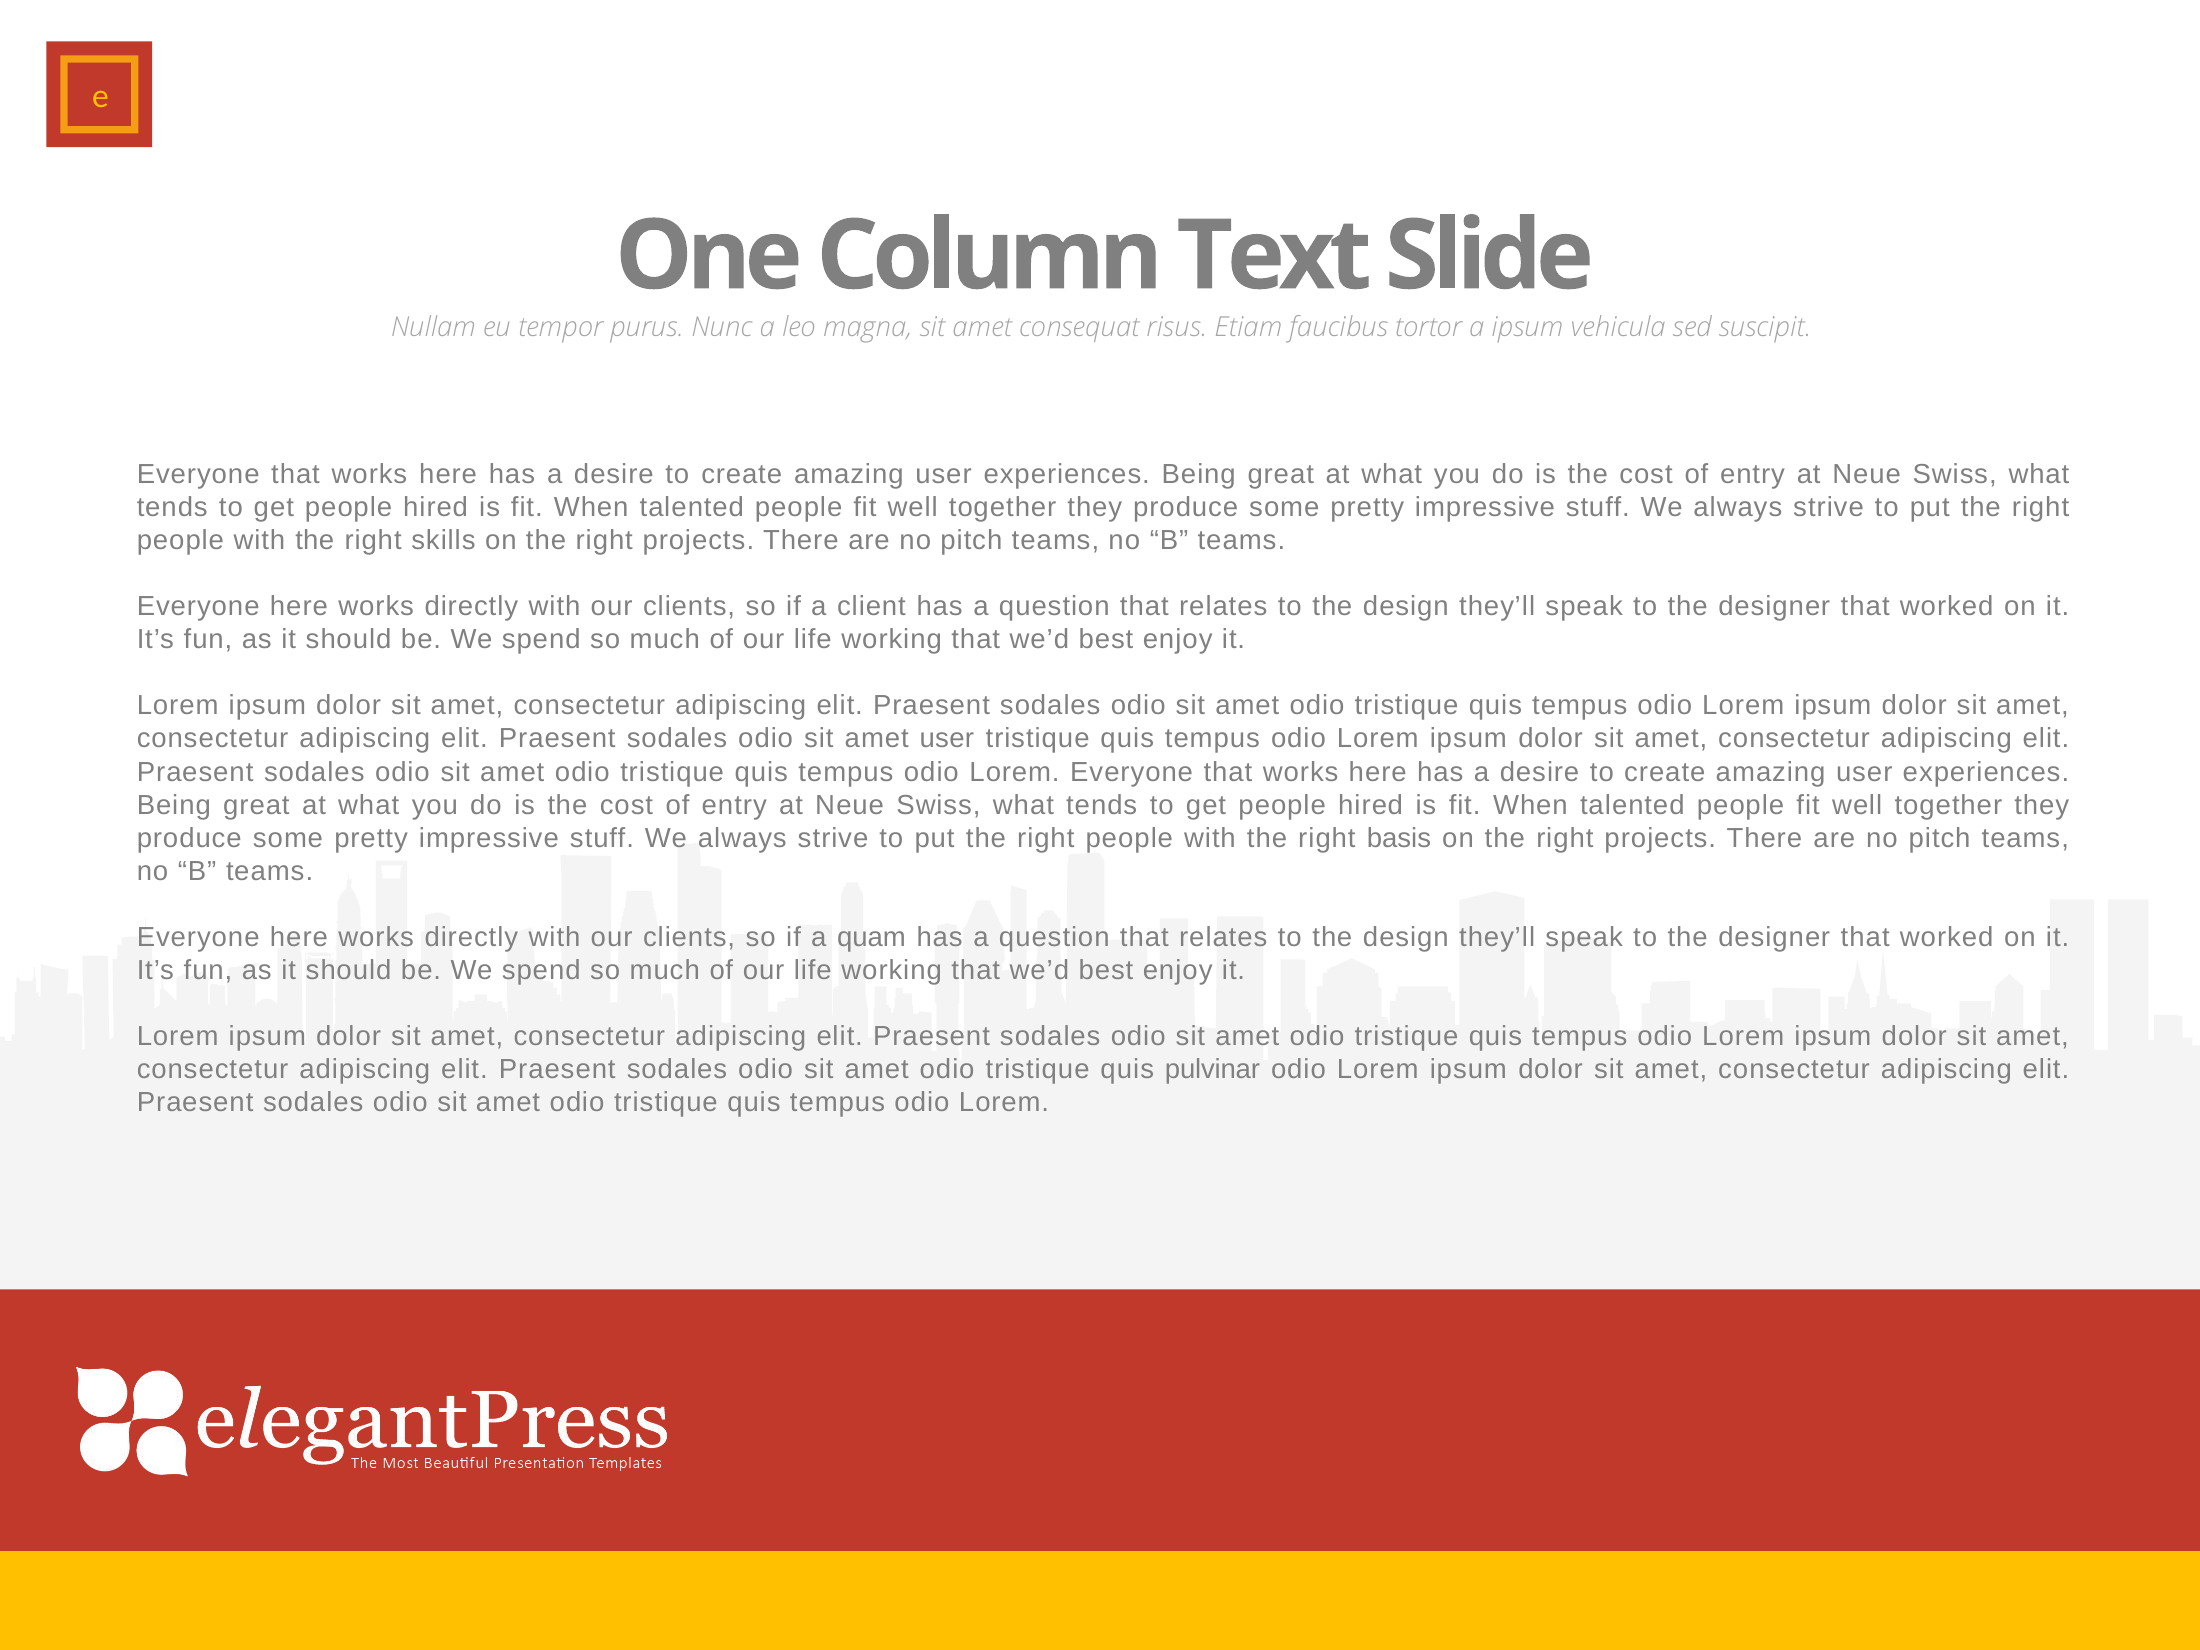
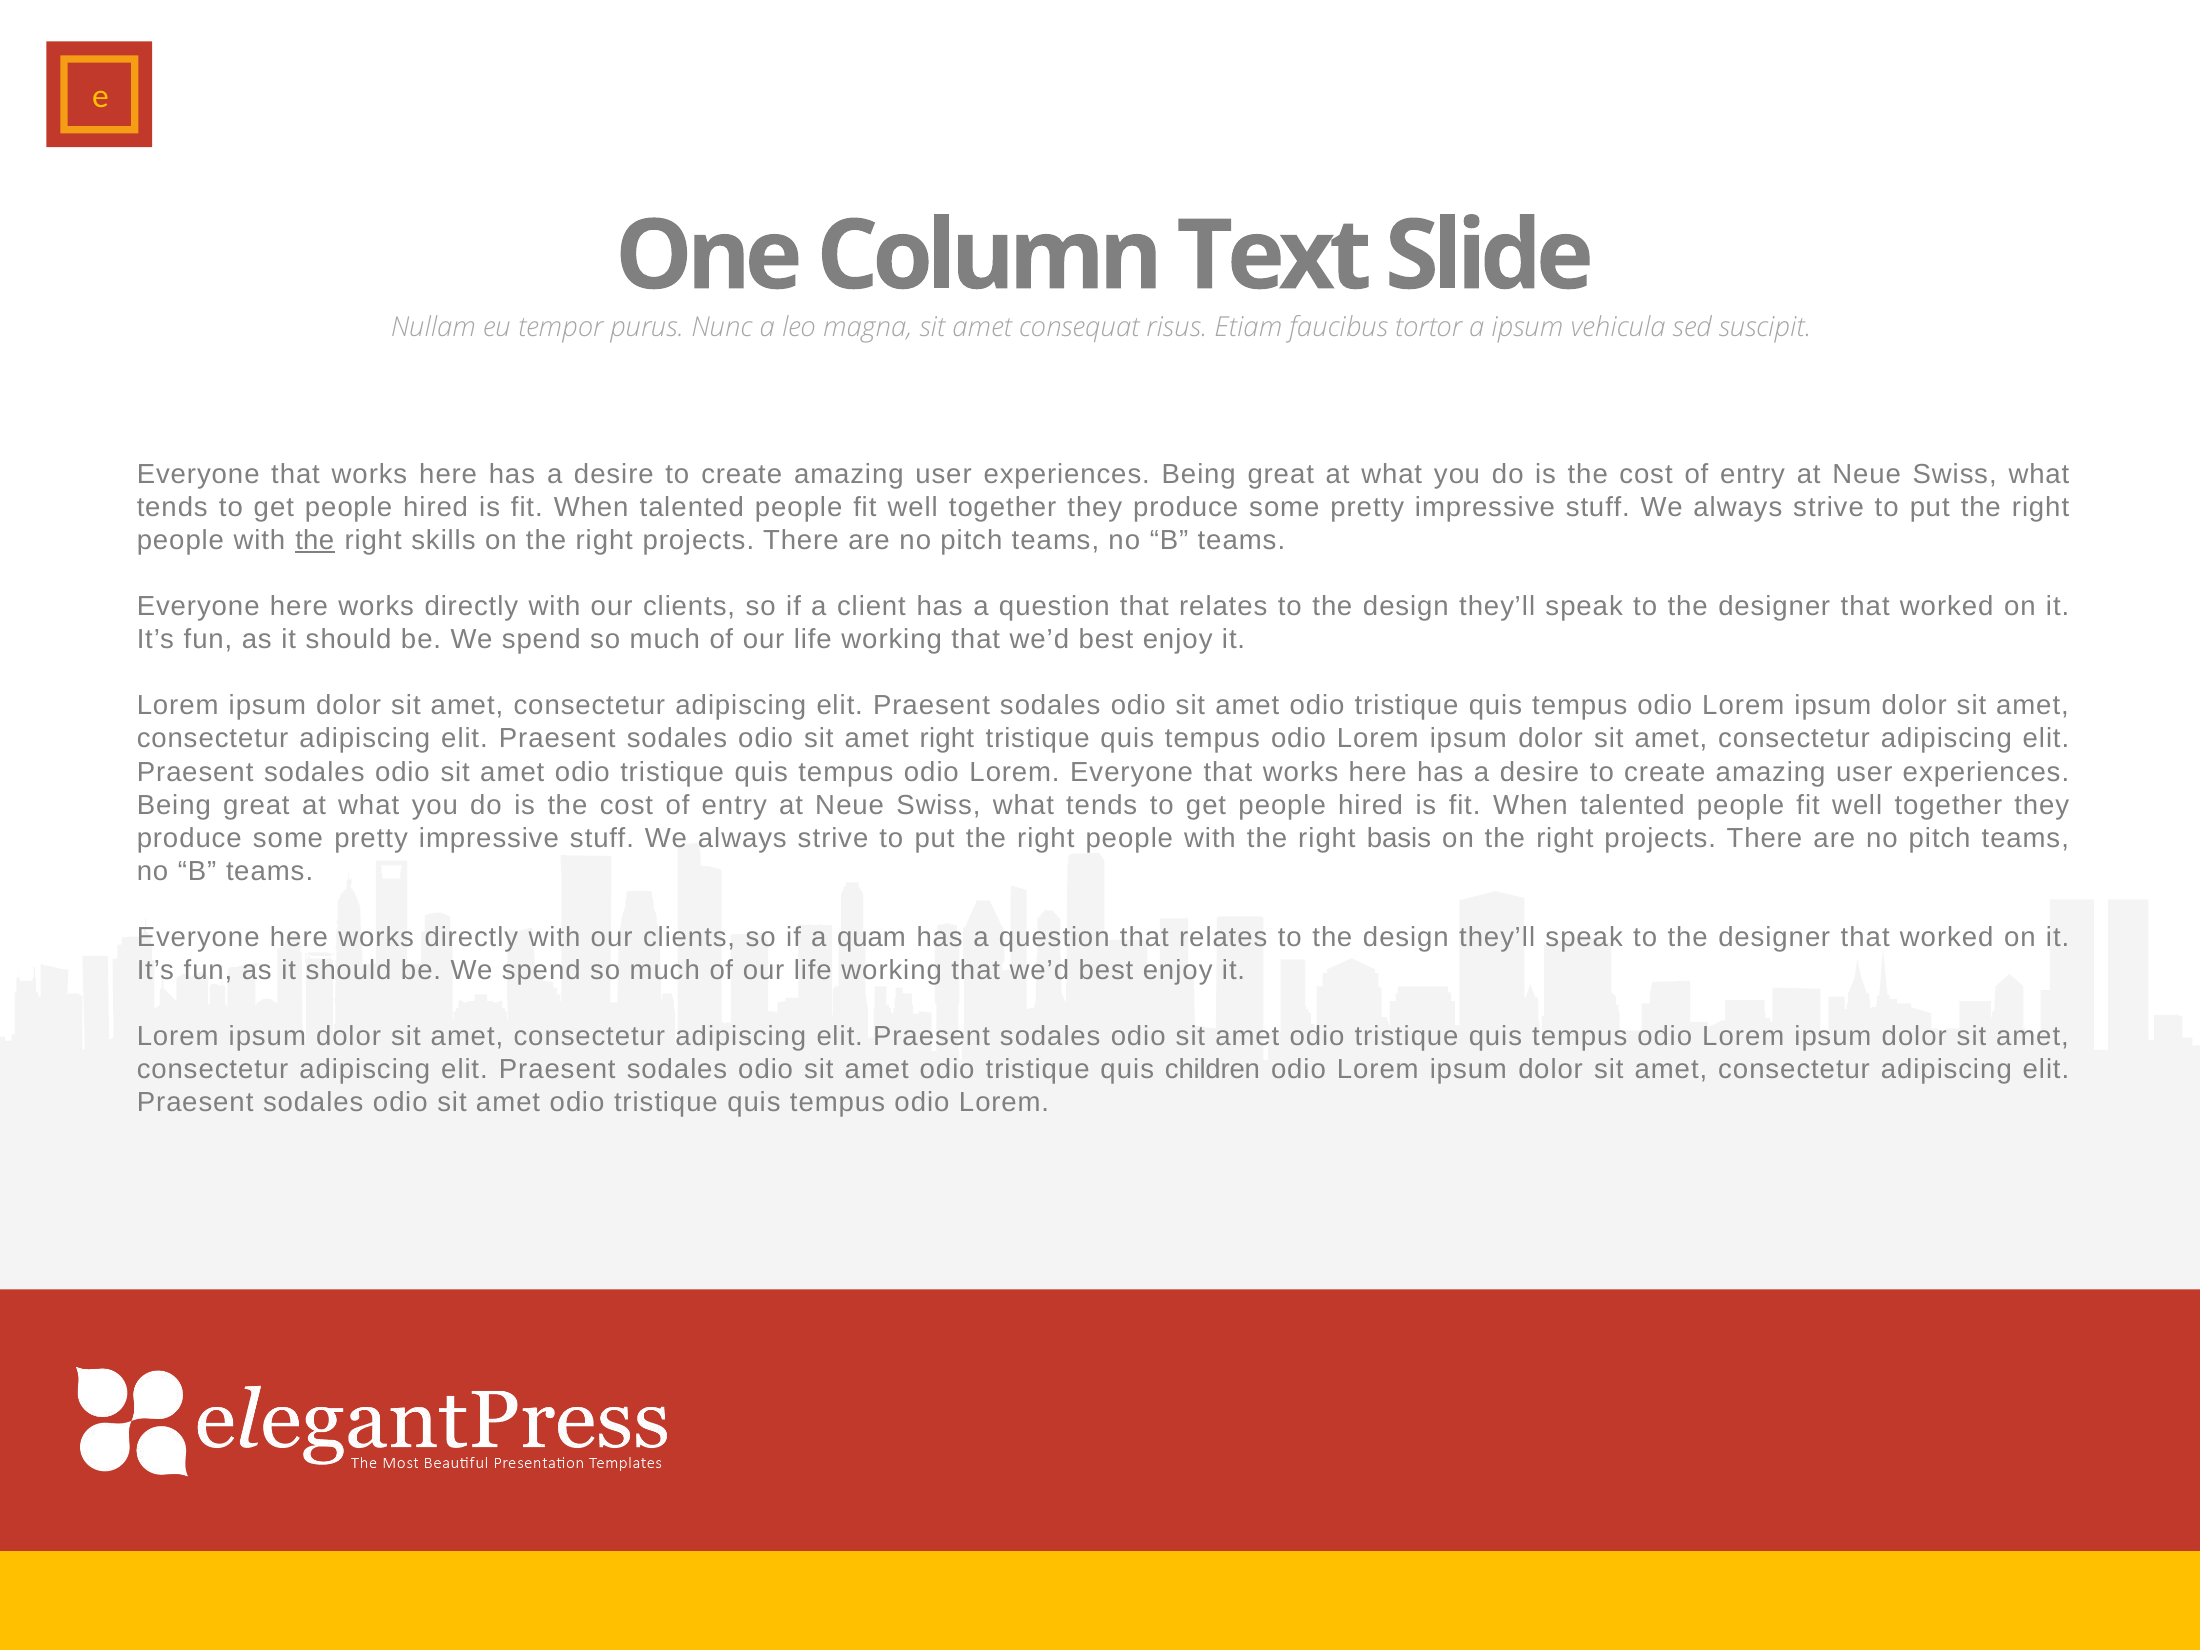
the underline: none -> present (315, 540)
amet user: user -> right (947, 739)
pulvinar: pulvinar -> children (1212, 1070)
